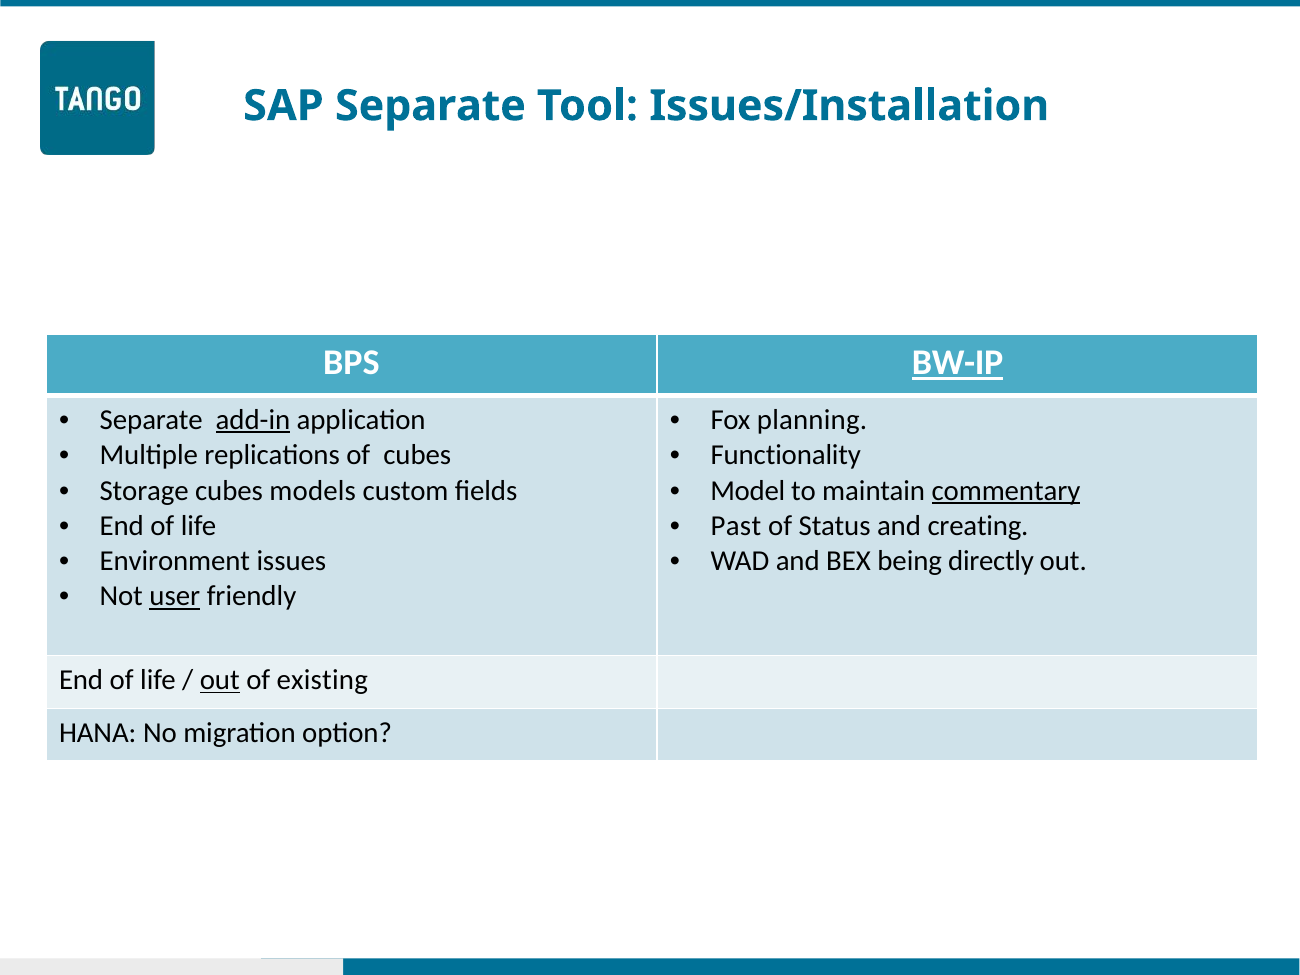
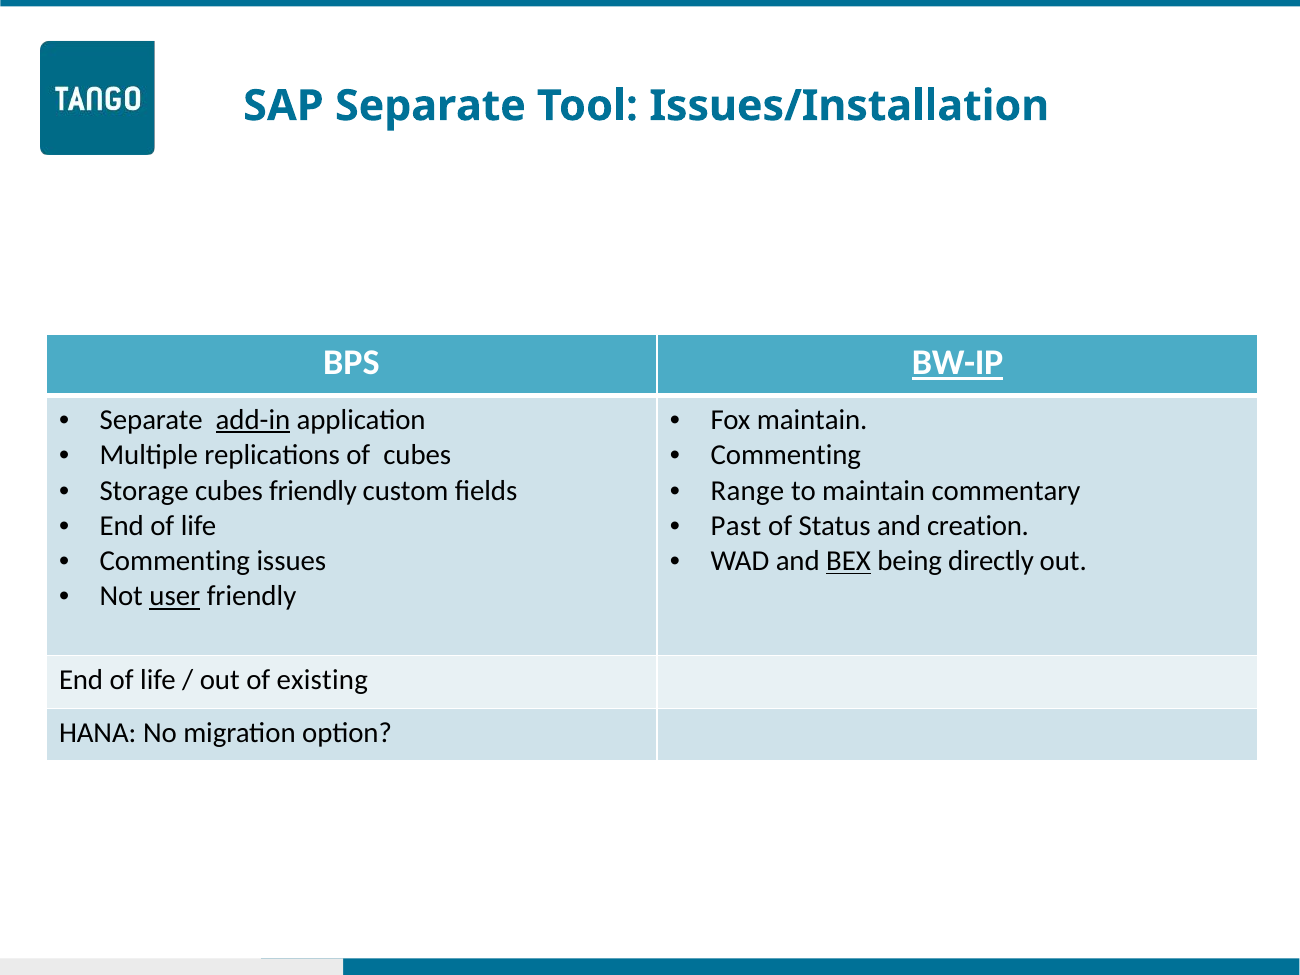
Fox planning: planning -> maintain (812, 420)
Functionality: Functionality -> Commenting (786, 455)
cubes models: models -> friendly (313, 491)
Model: Model -> Range (747, 491)
commentary underline: present -> none (1006, 491)
creating: creating -> creation (978, 526)
Environment: Environment -> Commenting (175, 561)
BEX underline: none -> present (849, 561)
out underline: present -> none (220, 680)
